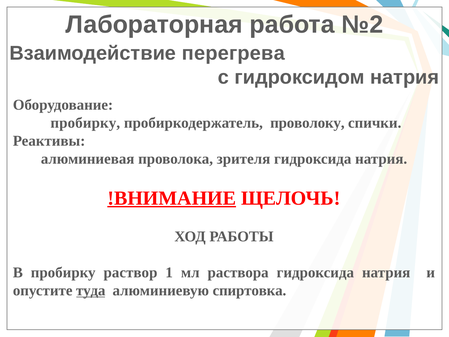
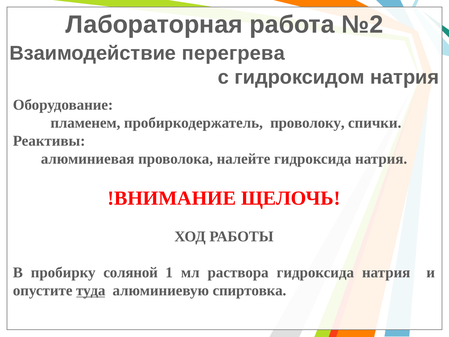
пробирку: пробирку -> пламенем (85, 123)
зрителя: зрителя -> налейте (244, 159)
!ВНИМАНИЕ underline: present -> none (172, 198)
раствор: раствор -> соляной (131, 272)
